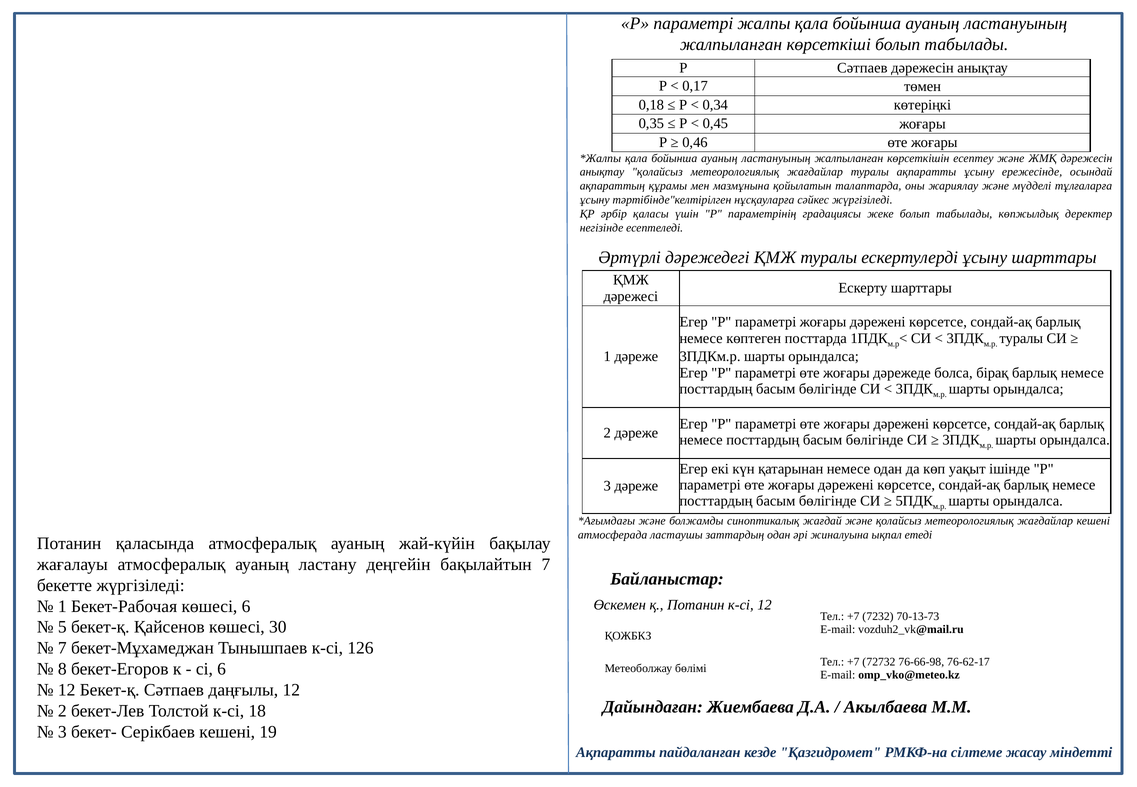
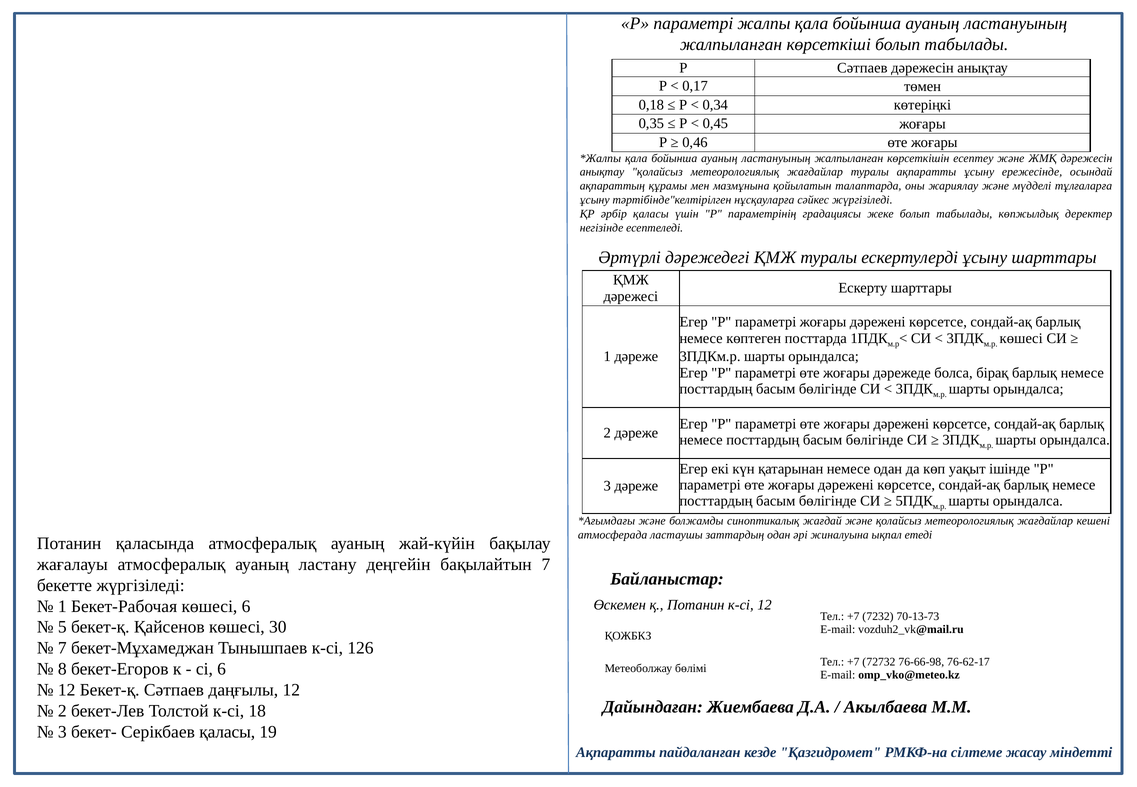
туралы: туралы -> көшесі (1021, 338)
Серікбаев кешені: кешені -> қаласы (227, 732)
